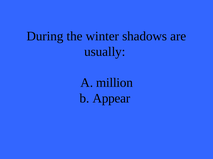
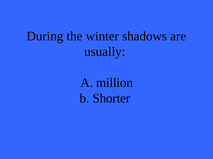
Appear: Appear -> Shorter (111, 99)
